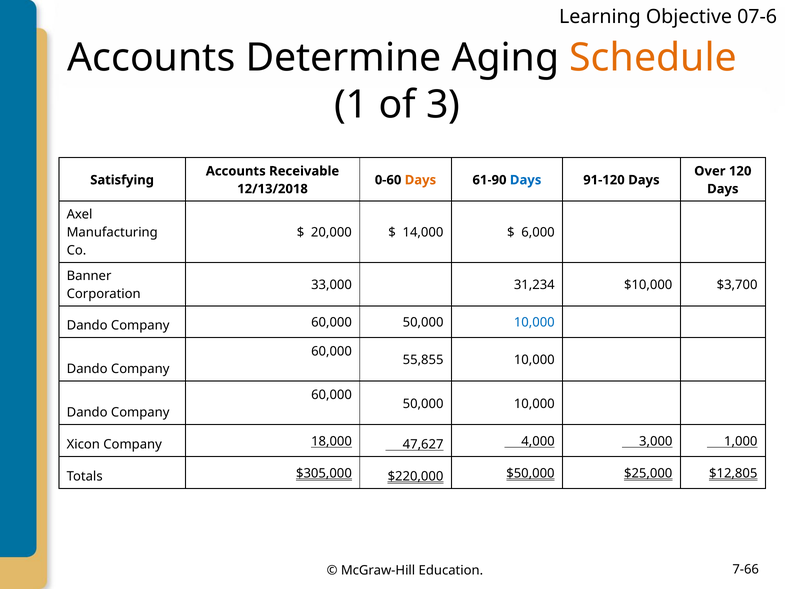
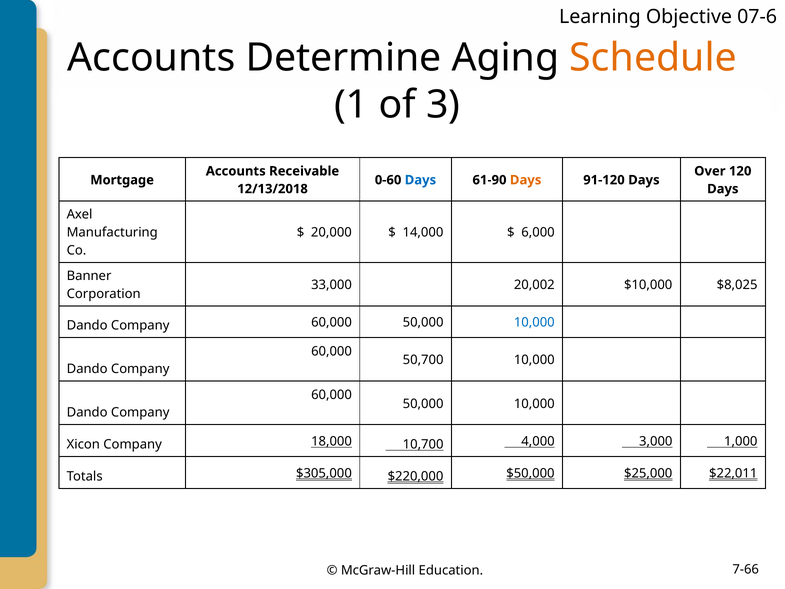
Satisfying: Satisfying -> Mortgage (122, 180)
Days colour: orange -> blue (420, 180)
Days colour: blue -> orange (526, 180)
31,234: 31,234 -> 20,002 (534, 285)
$3,700: $3,700 -> $8,025 (737, 285)
55,855: 55,855 -> 50,700 (423, 360)
47,627: 47,627 -> 10,700 (423, 444)
$12,805: $12,805 -> $22,011 (733, 473)
